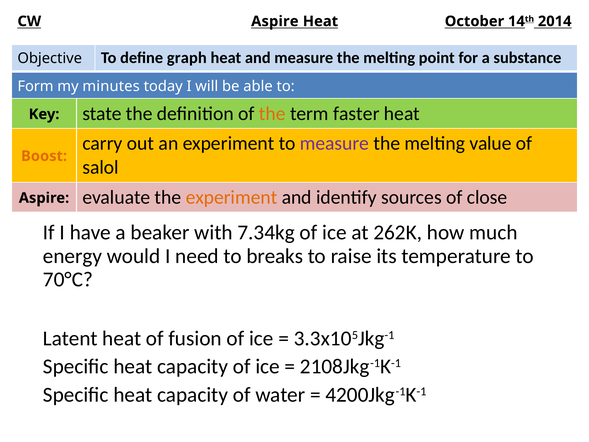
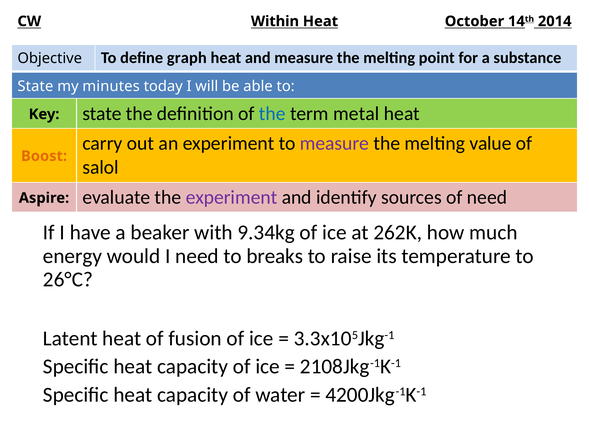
CW Aspire: Aspire -> Within (275, 21)
Form: Form -> State (35, 86)
the colour: orange -> blue (272, 113)
faster: faster -> metal (356, 113)
experiment colour: orange -> purple (231, 197)
of close: close -> need (487, 197)
7.34kg: 7.34kg -> 9.34kg (266, 232)
70°C: 70°C -> 26°C (68, 279)
